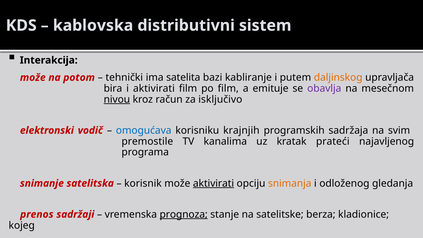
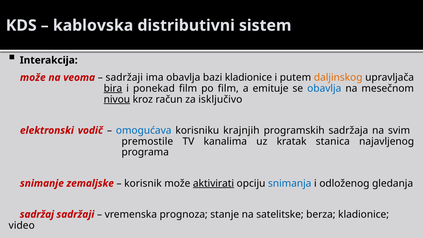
potom: potom -> veoma (79, 77)
tehnički: tehnički -> sadržaji (124, 77)
ima satelita: satelita -> obavlja (183, 77)
bazi kabliranje: kabliranje -> kladionice (248, 77)
bira underline: none -> present (113, 88)
i aktivirati: aktivirati -> ponekad (154, 88)
obavlja colour: purple -> blue (324, 88)
prateći: prateći -> stanica (333, 141)
satelitska: satelitska -> zemaljske (90, 183)
snimanja colour: orange -> blue (290, 183)
prenos: prenos -> sadržaj (37, 214)
prognoza underline: present -> none (184, 214)
kojeg: kojeg -> video (22, 225)
